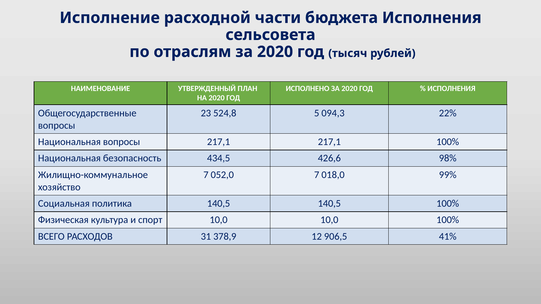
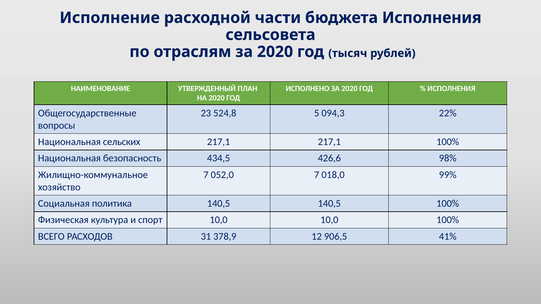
Национальная вопросы: вопросы -> сельских (122, 142)
